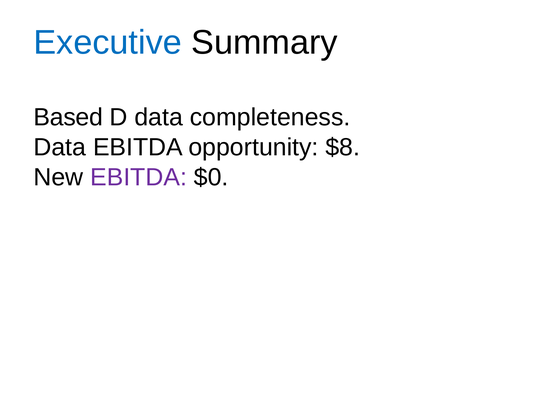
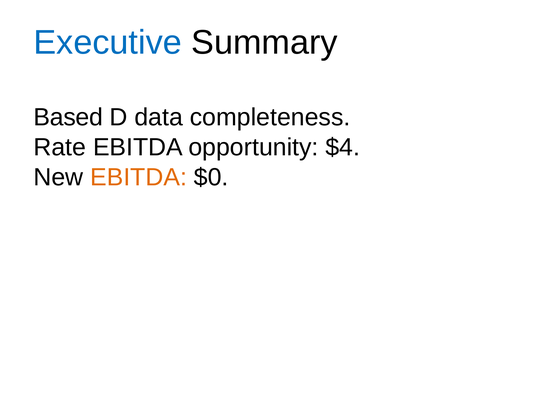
Data: Data -> Rate (60, 147)
$8: $8 -> $4 (343, 147)
EBITDA colour: purple -> orange (139, 177)
